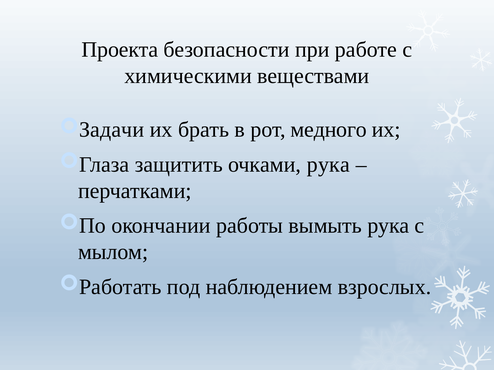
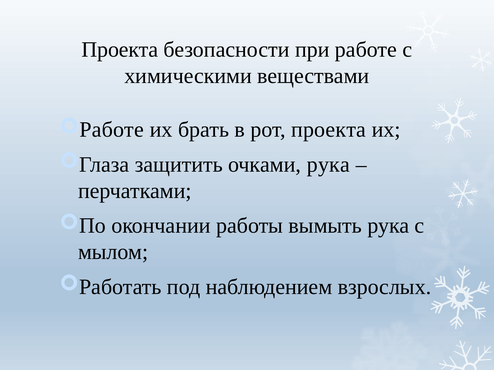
Задачи: Задачи -> Работе (112, 130)
рот медного: медного -> проекта (329, 130)
